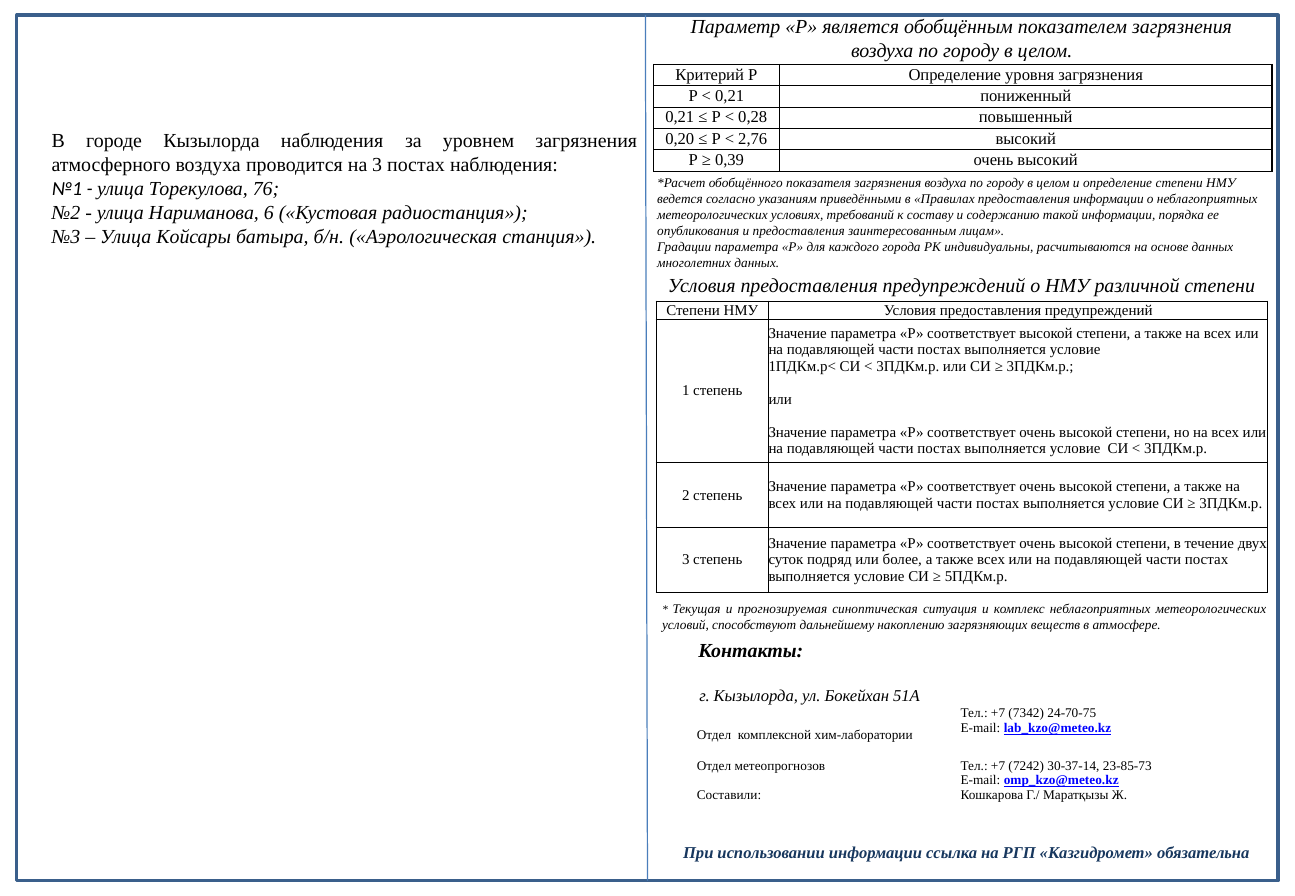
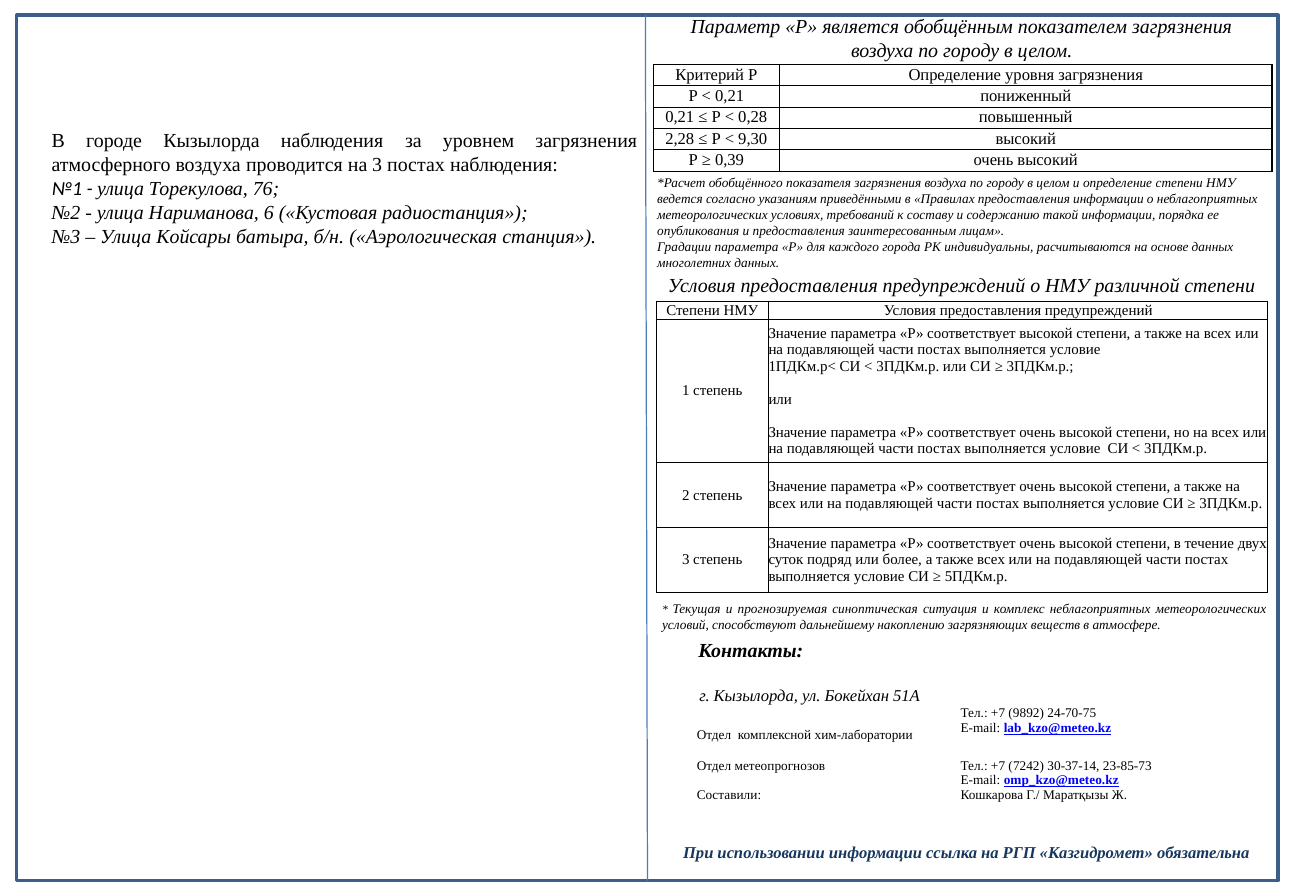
0,20: 0,20 -> 2,28 (680, 139)
2,76: 2,76 -> 9,30 (753, 139)
7342: 7342 -> 9892 (1026, 714)
